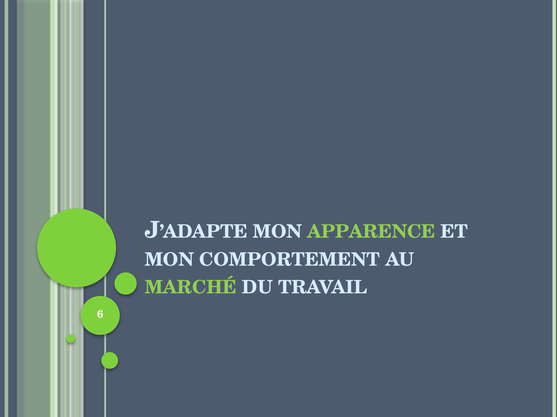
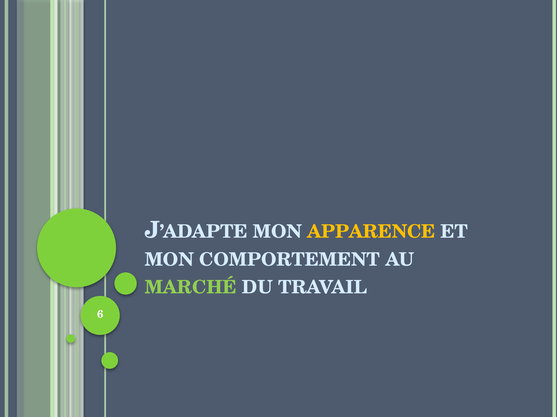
APPARENCE colour: light green -> yellow (371, 232)
